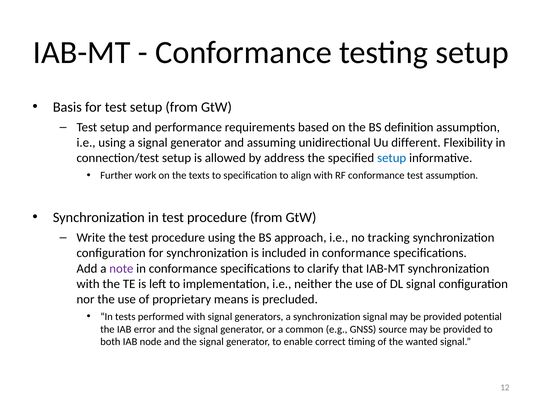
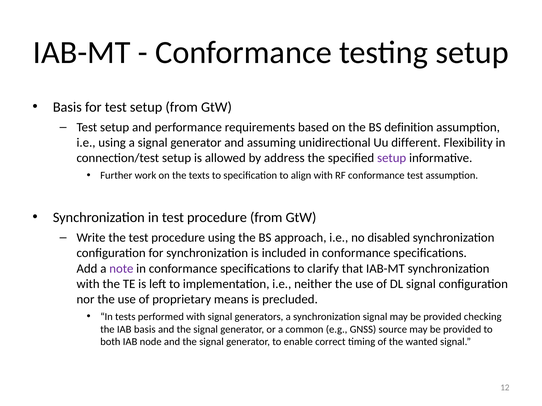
setup colour: blue -> purple (392, 158)
tracking: tracking -> disabled (389, 238)
potential: potential -> checking (483, 317)
IAB error: error -> basis (145, 330)
